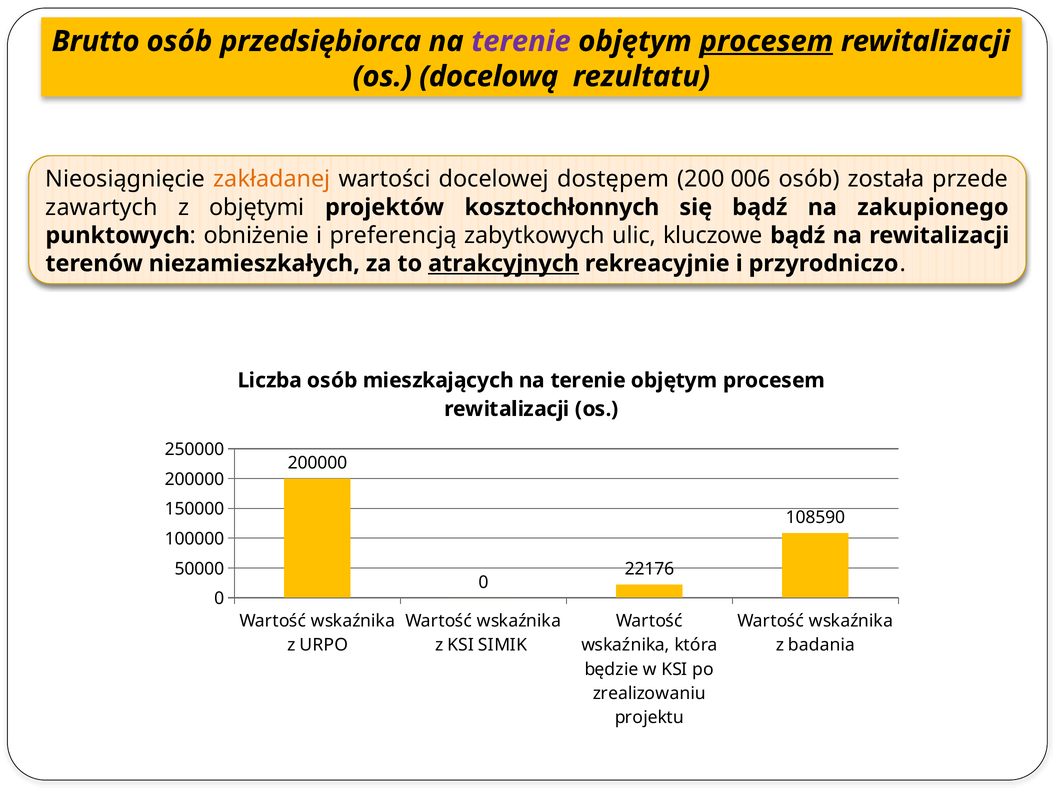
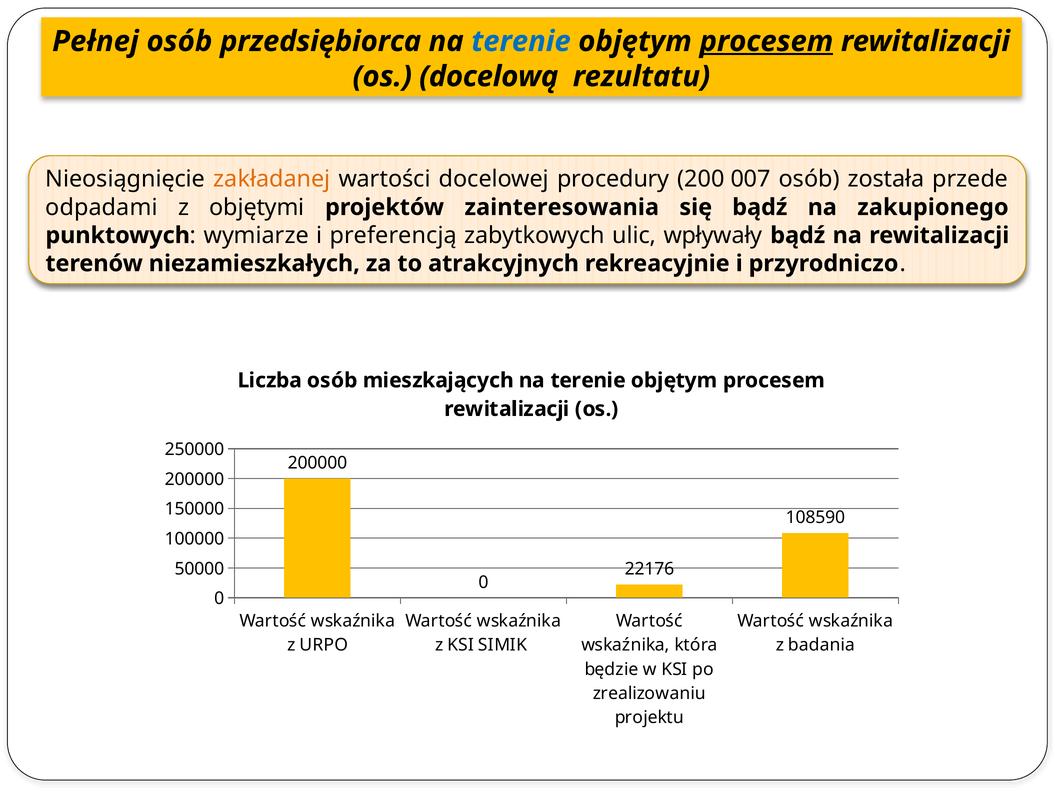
Brutto: Brutto -> Pełnej (95, 41)
terenie colour: purple -> blue (521, 41)
dostępem: dostępem -> procedury (613, 179)
006: 006 -> 007 (751, 179)
zawartych: zawartych -> odpadami (102, 207)
kosztochłonnych: kosztochłonnych -> zainteresowania (562, 207)
obniżenie: obniżenie -> wymiarze (256, 235)
kluczowe: kluczowe -> wpływały (713, 235)
atrakcyjnych underline: present -> none (504, 264)
